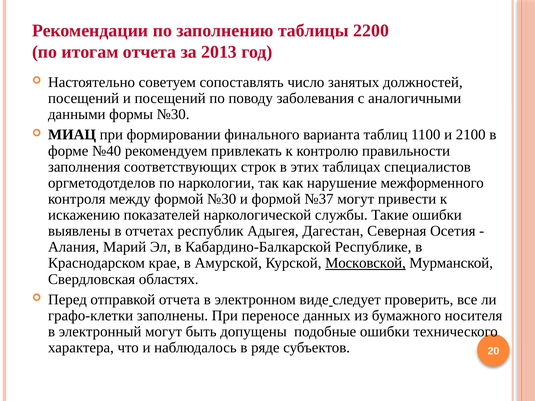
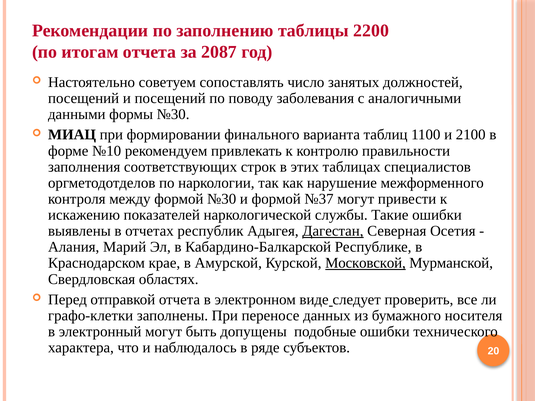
2013: 2013 -> 2087 (219, 52)
№40: №40 -> №10 (107, 151)
Дагестан underline: none -> present (333, 231)
